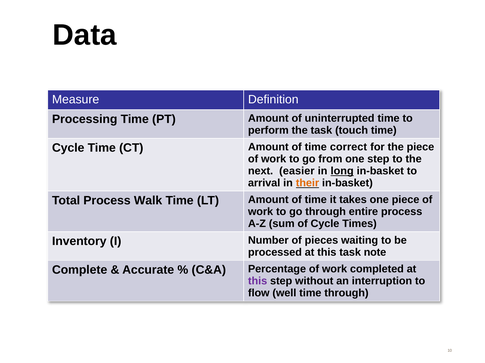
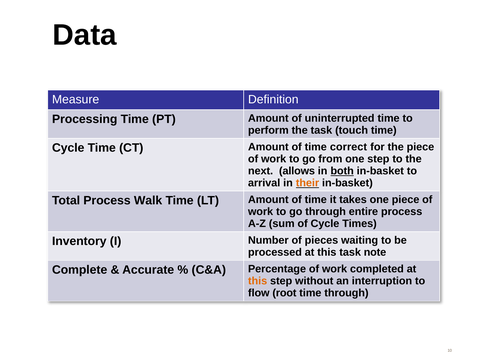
easier: easier -> allows (297, 171)
long: long -> both (342, 171)
this colour: purple -> orange (258, 282)
well: well -> root (284, 294)
